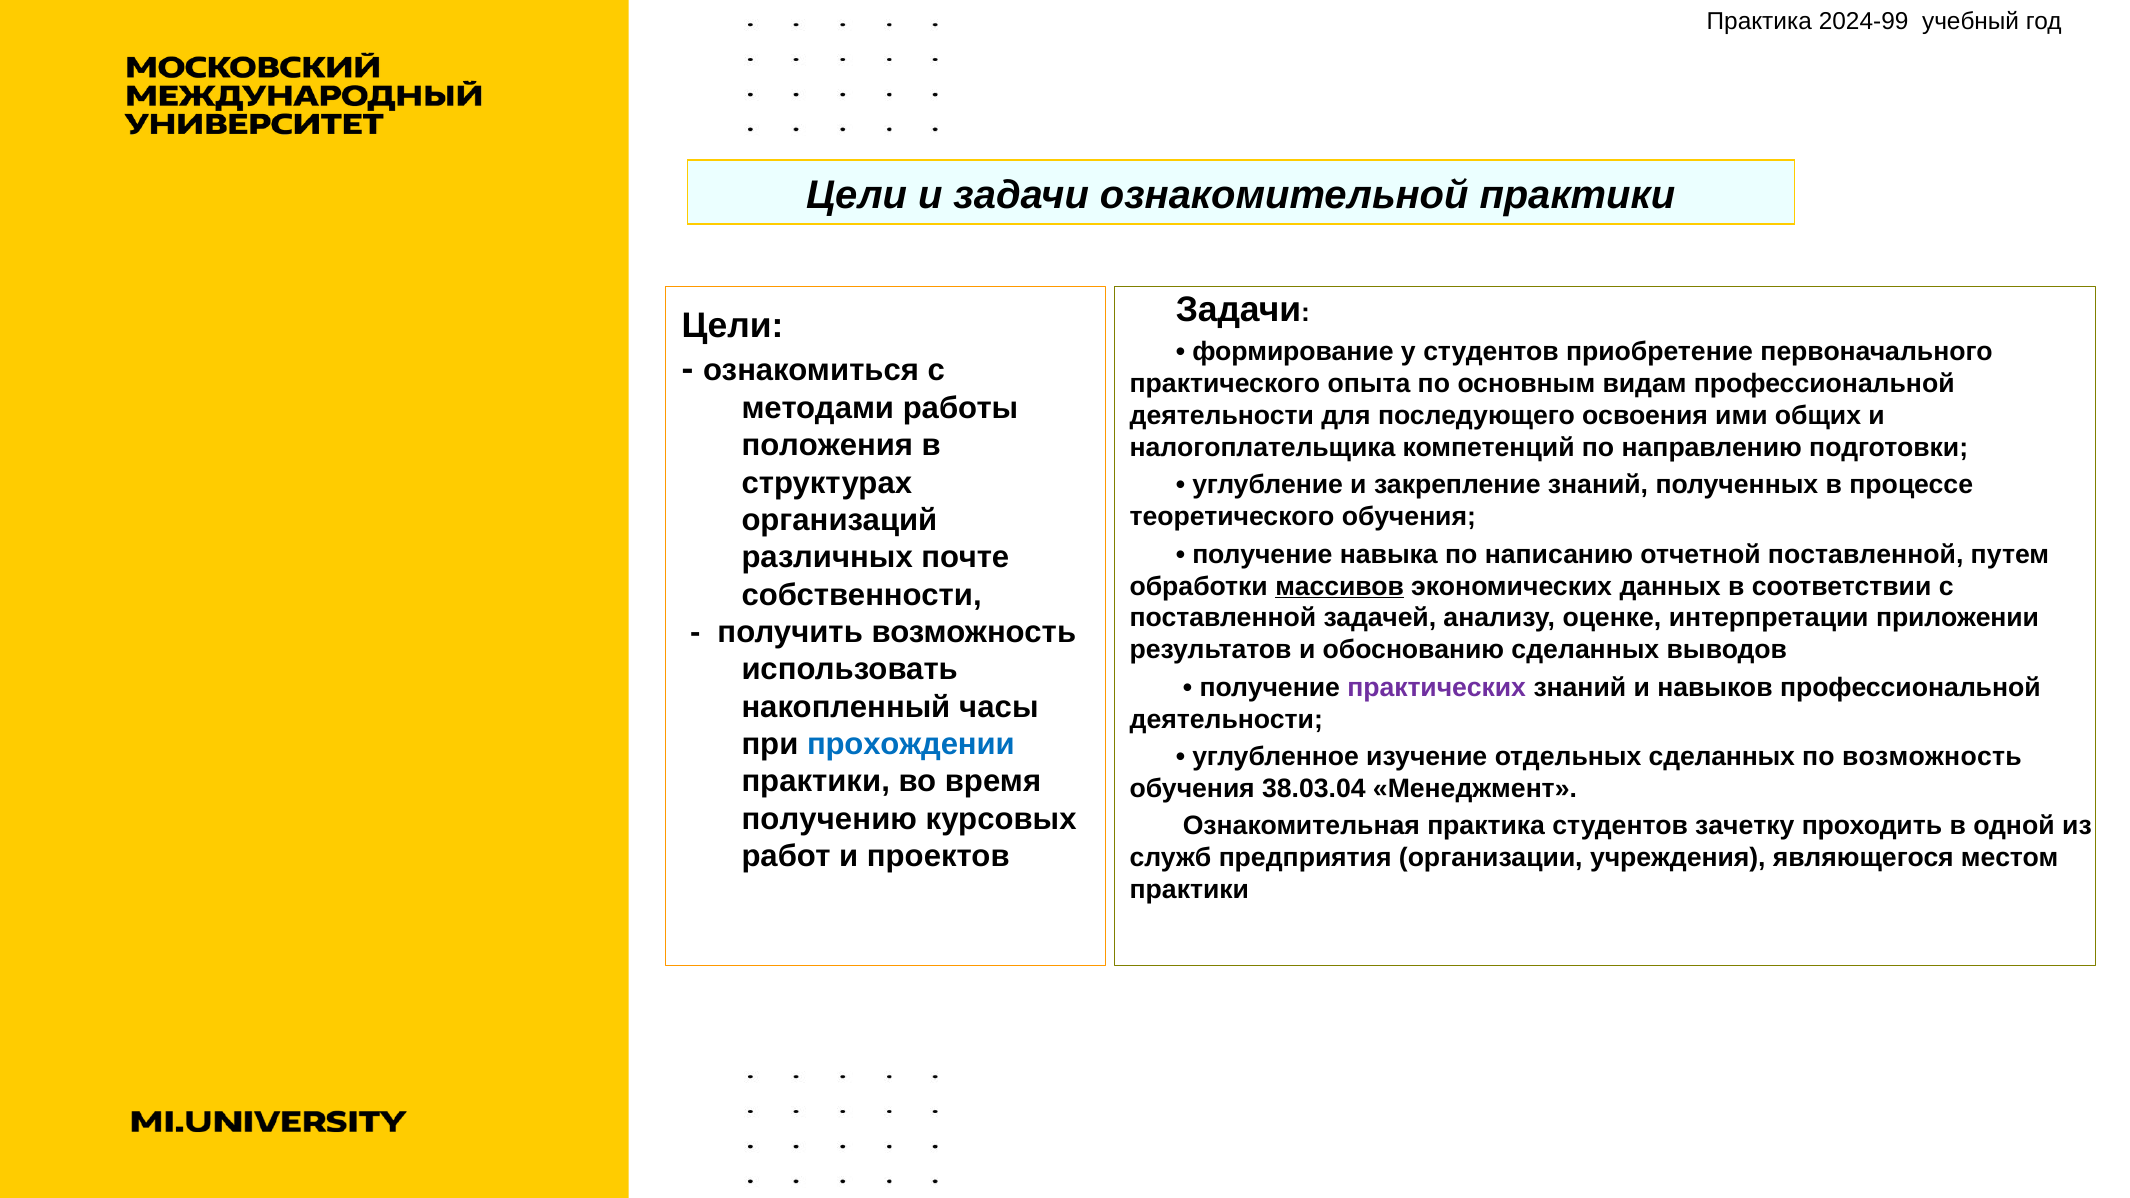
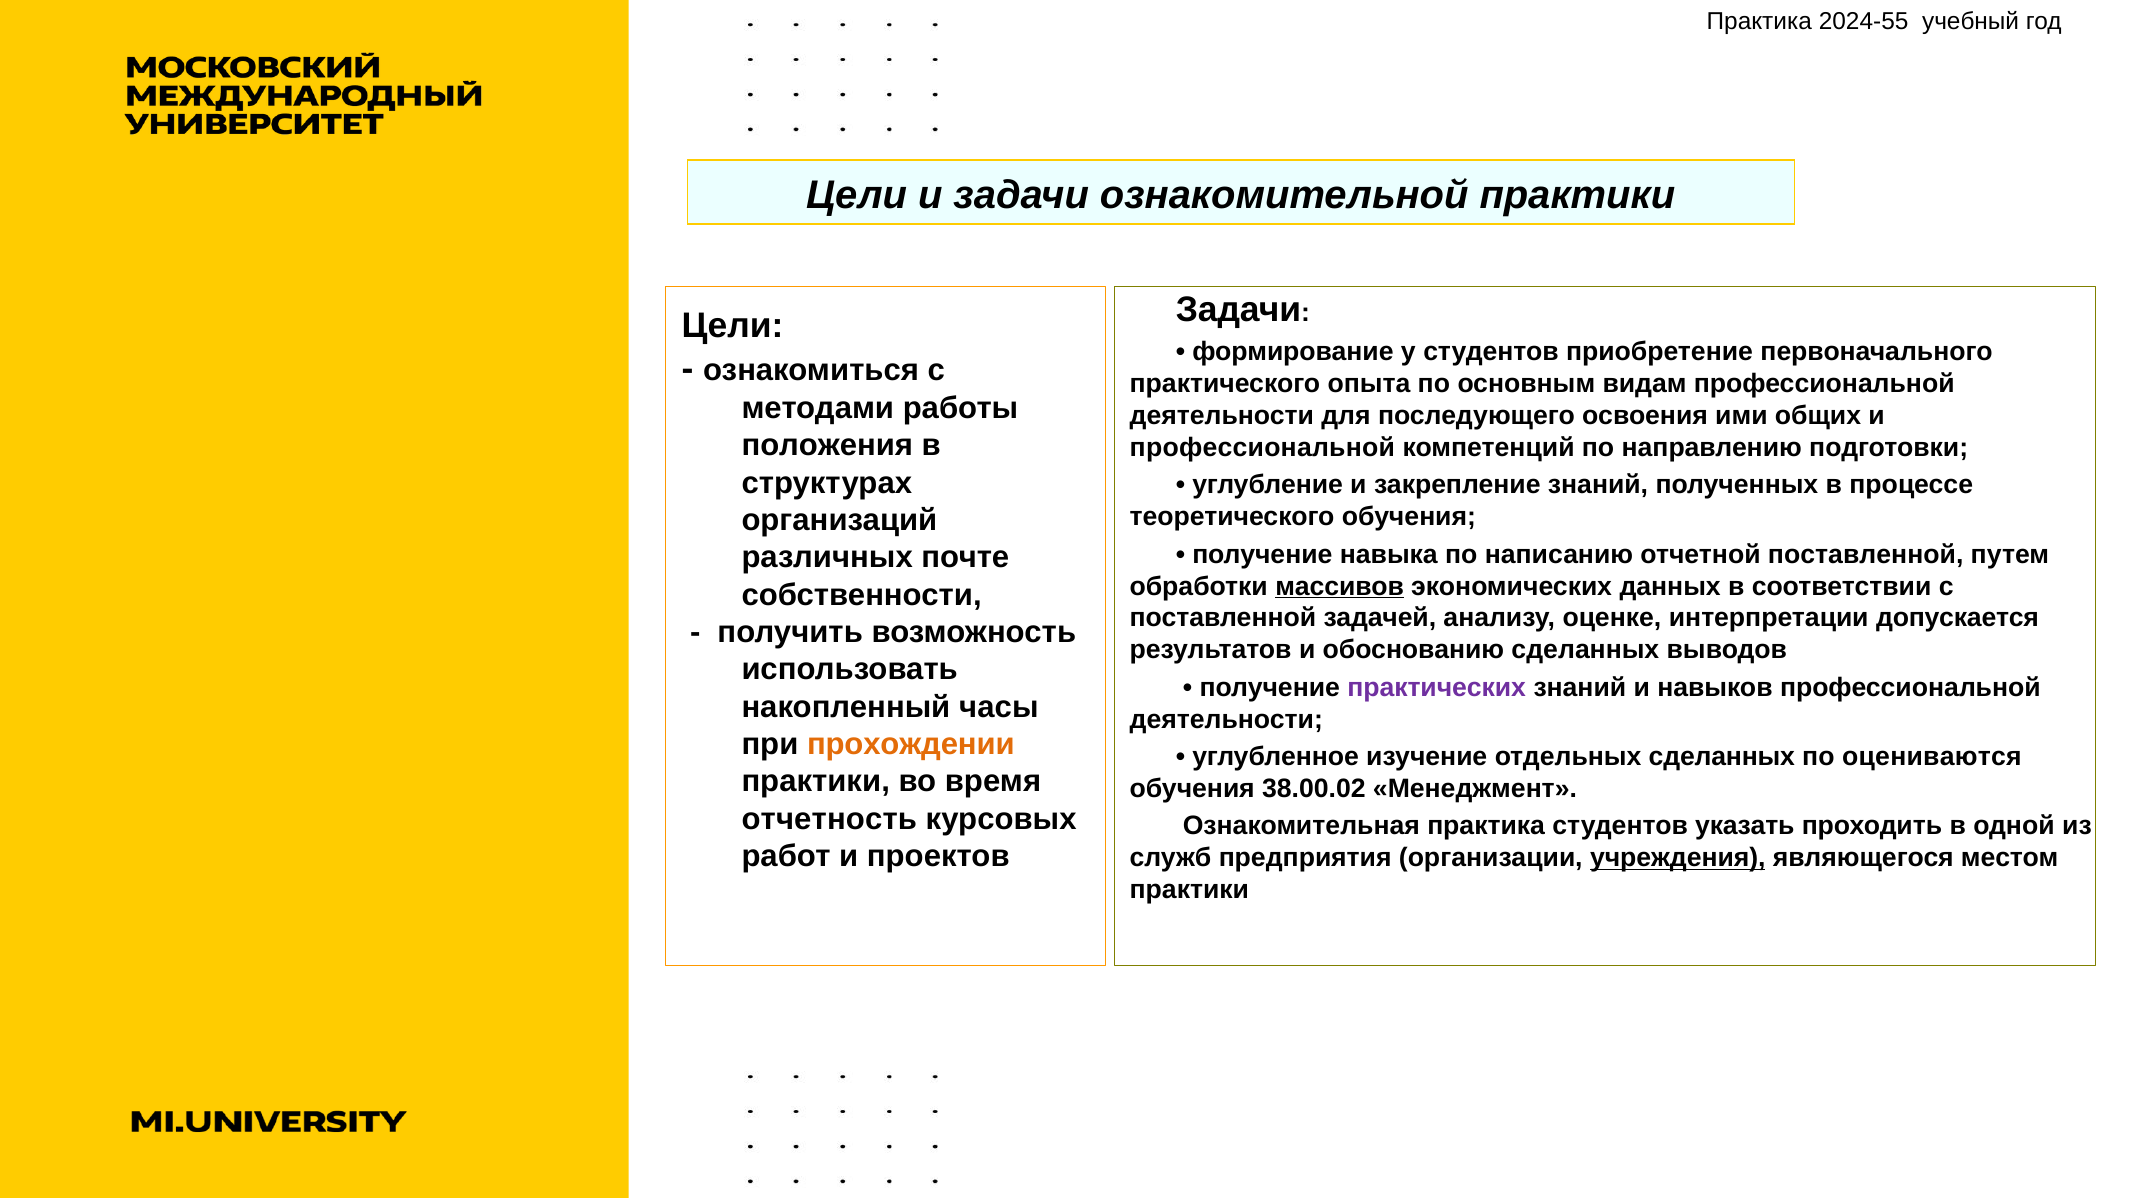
2024-99: 2024-99 -> 2024-55 (1864, 22)
налогоплательщика: налогоплательщика -> профессиональной (1262, 448)
приложении: приложении -> допускается (1958, 618)
прохождении colour: blue -> orange (911, 744)
по возможность: возможность -> оцениваются (1932, 757)
38.03.04: 38.03.04 -> 38.00.02 (1314, 789)
получению: получению -> отчетность (829, 819)
зачетку: зачетку -> указать (1745, 826)
учреждения underline: none -> present (1678, 858)
